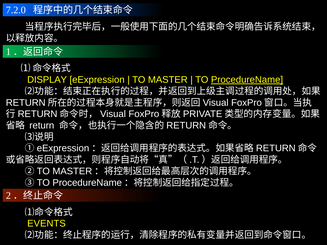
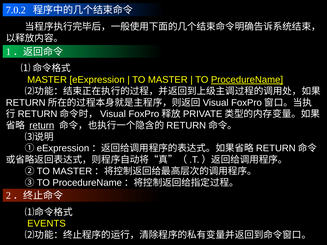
7.2.0: 7.2.0 -> 7.0.2 (16, 10)
DISPLAY: DISPLAY -> MASTER (47, 80)
return underline: none -> present (42, 126)
